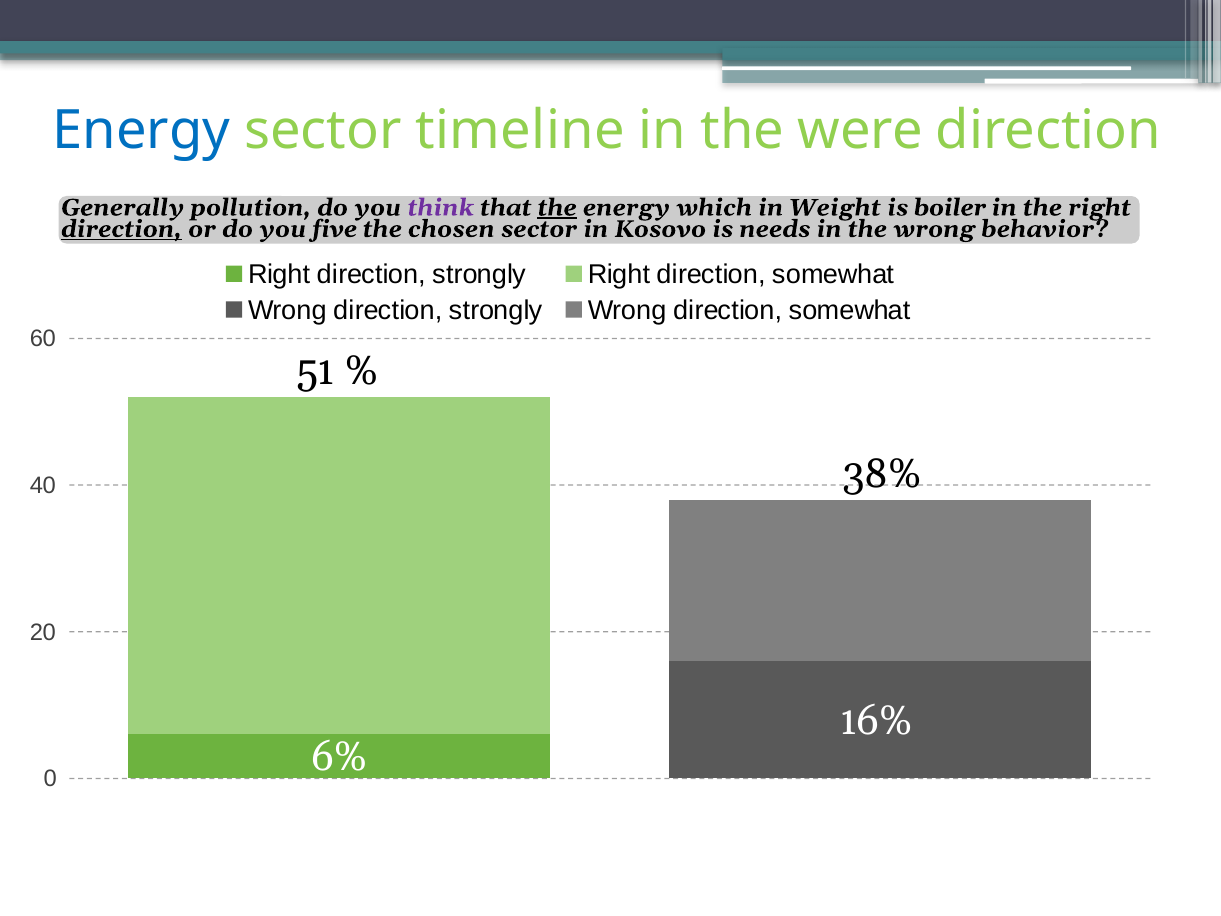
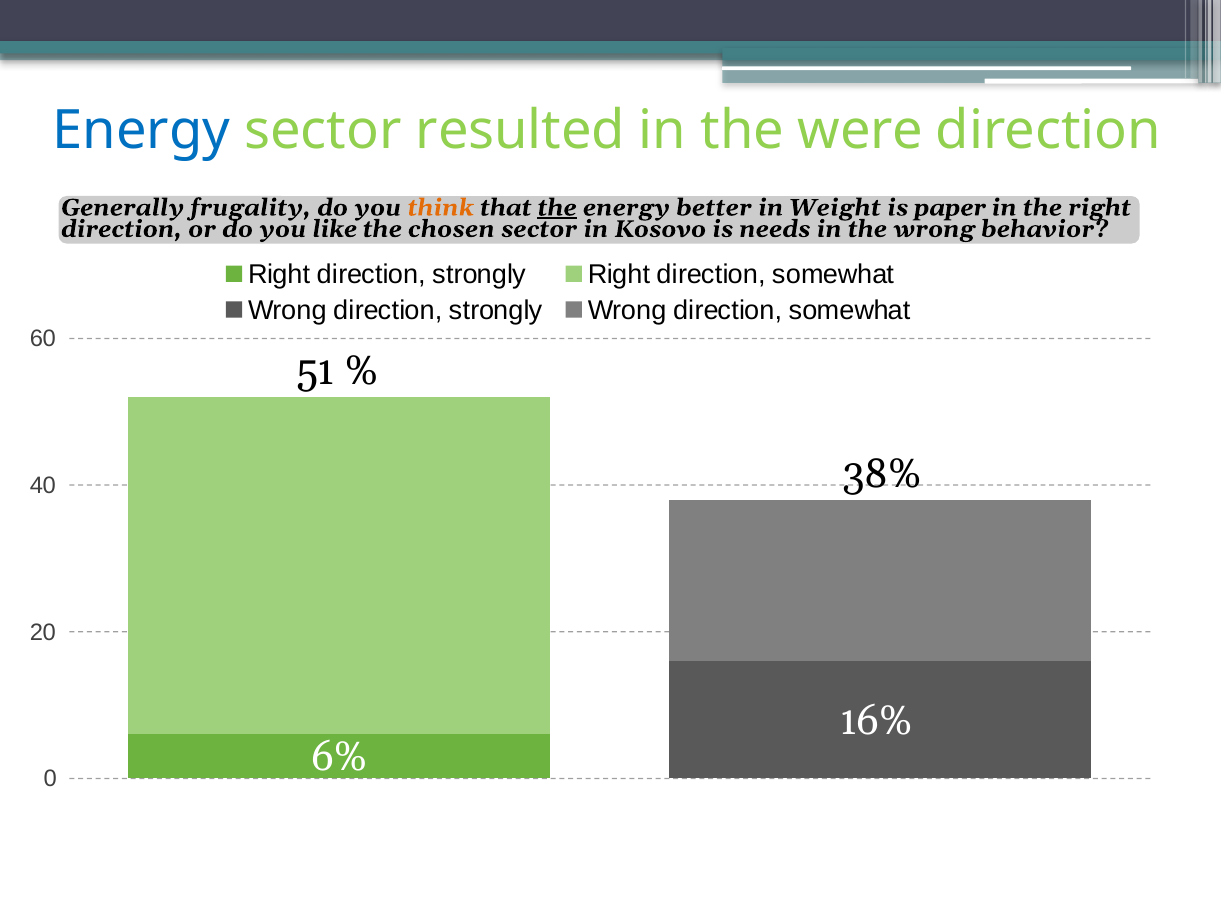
timeline: timeline -> resulted (520, 131)
pollution: pollution -> frugality (251, 208)
think colour: purple -> orange (441, 208)
which: which -> better (714, 208)
boiler: boiler -> paper (950, 208)
direction underline: present -> none (121, 229)
five: five -> like (335, 229)
